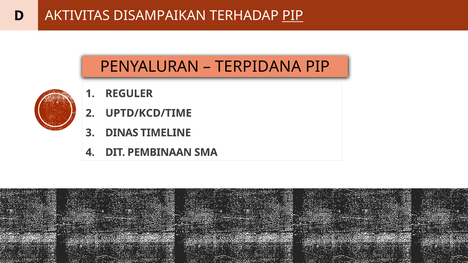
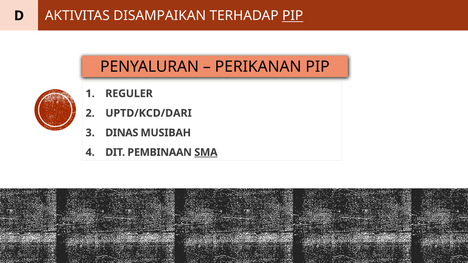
TERPIDANA: TERPIDANA -> PERIKANAN (258, 67)
UPTD/KCD/TIME: UPTD/KCD/TIME -> UPTD/KCD/DARI (149, 113)
TIMELINE: TIMELINE -> MUSIBAH (166, 133)
SMA underline: none -> present (206, 152)
